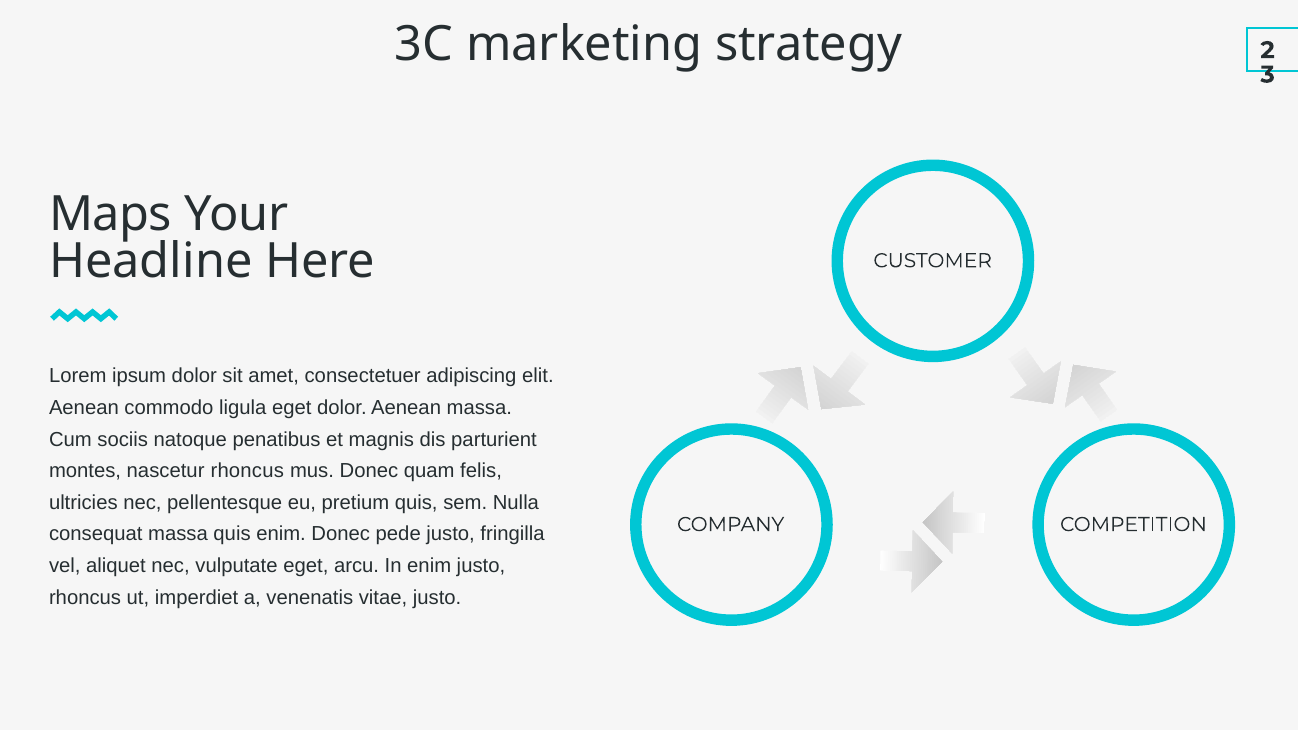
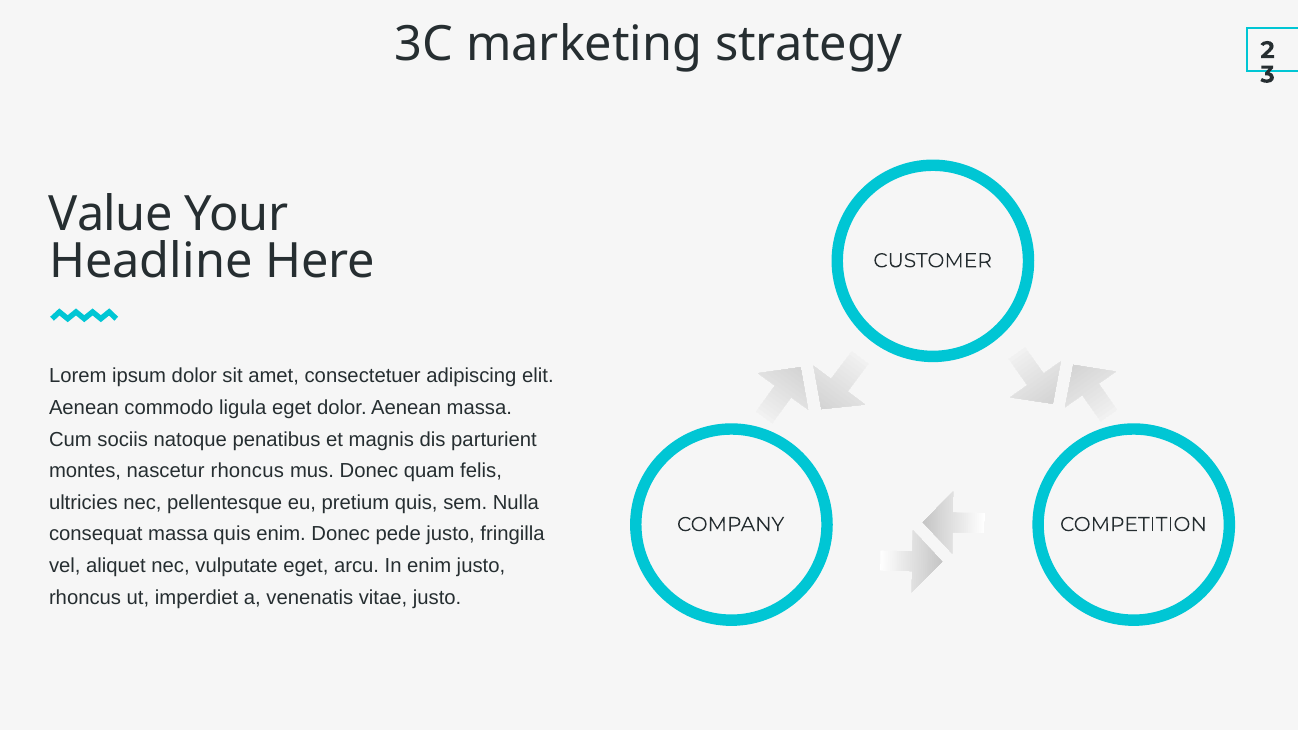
Maps: Maps -> Value (111, 215)
